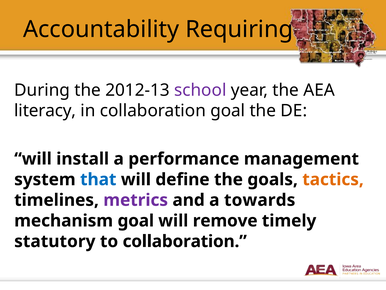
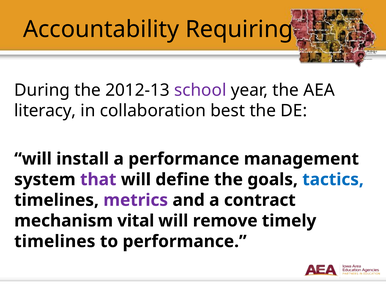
collaboration goal: goal -> best (228, 111)
that colour: blue -> purple (98, 179)
tactics colour: orange -> blue (333, 179)
towards: towards -> contract (260, 200)
mechanism goal: goal -> vital (136, 220)
statutory: statutory -> timelines (55, 241)
to collaboration: collaboration -> performance (185, 241)
